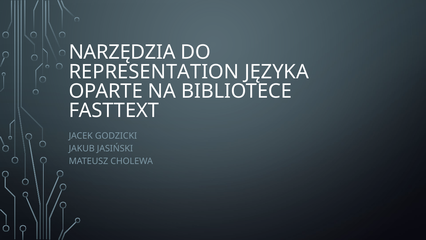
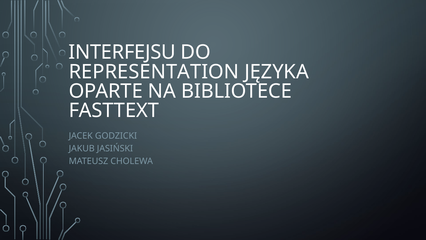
NARZĘDZIA: NARZĘDZIA -> INTERFEJSU (122, 52)
